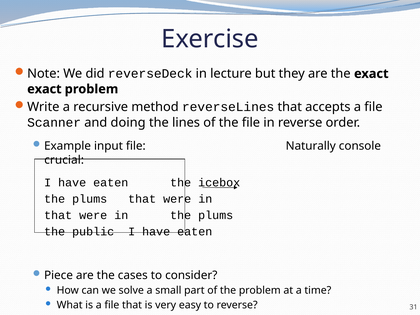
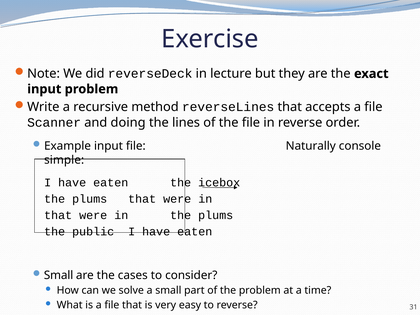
exact: exact -> input (44, 89)
crucial: crucial -> simple (64, 160)
Piece: Piece -> Small (59, 275)
